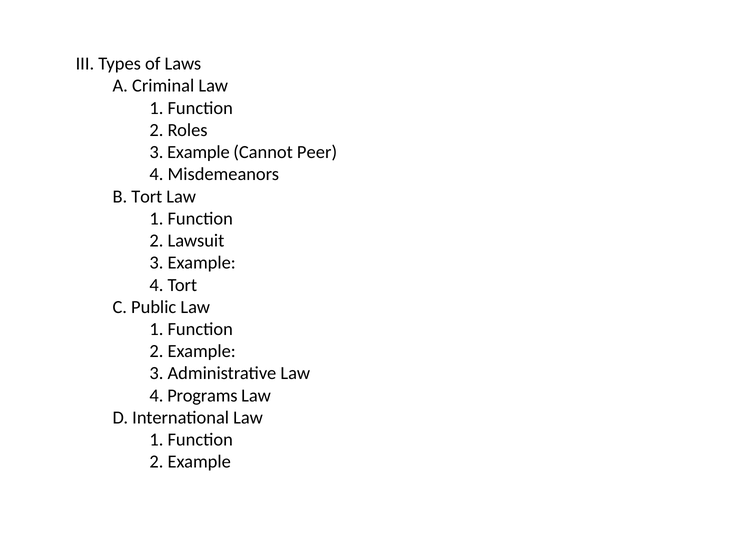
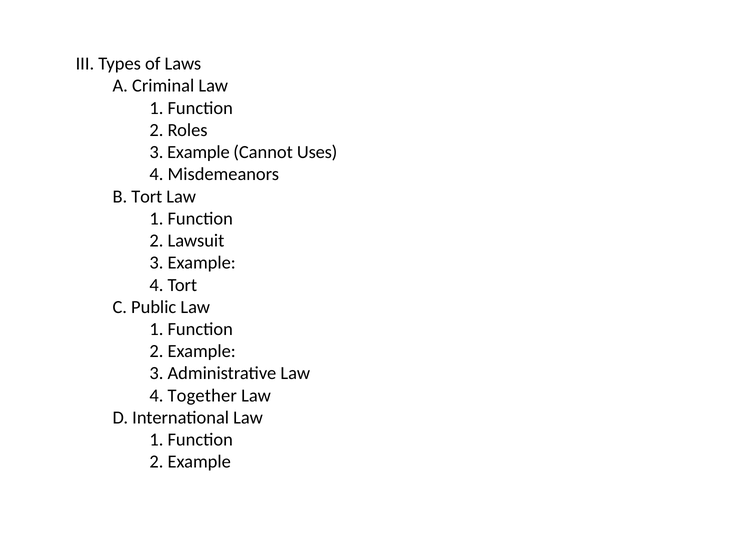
Peer: Peer -> Uses (317, 152)
Programs: Programs -> Together (202, 396)
